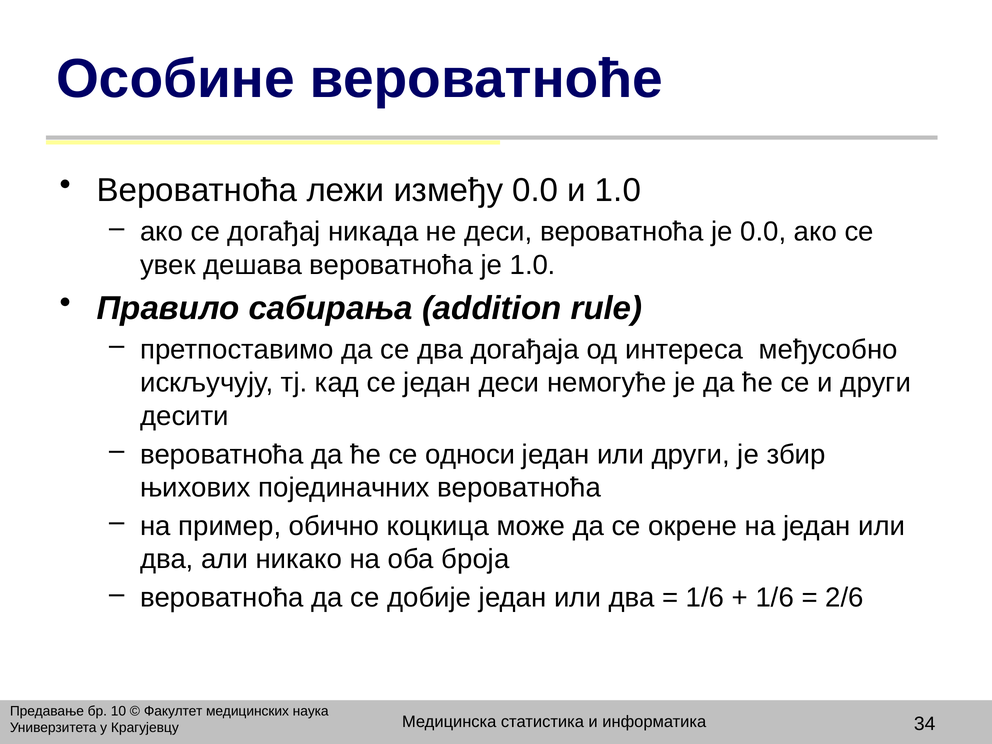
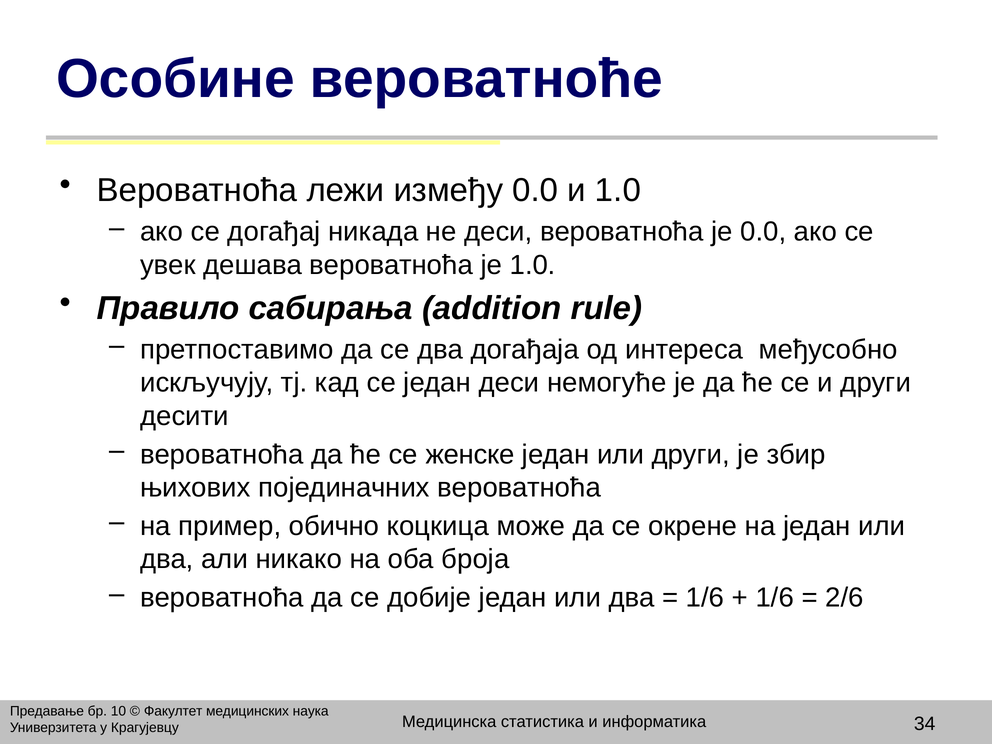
односи: односи -> женске (470, 455)
